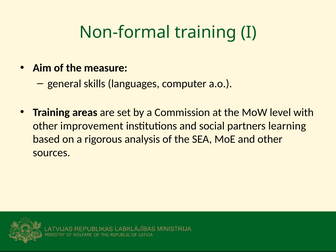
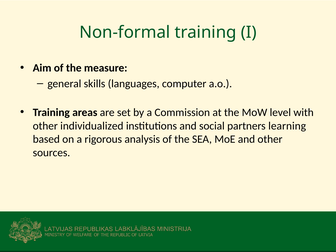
improvement: improvement -> individualized (92, 126)
